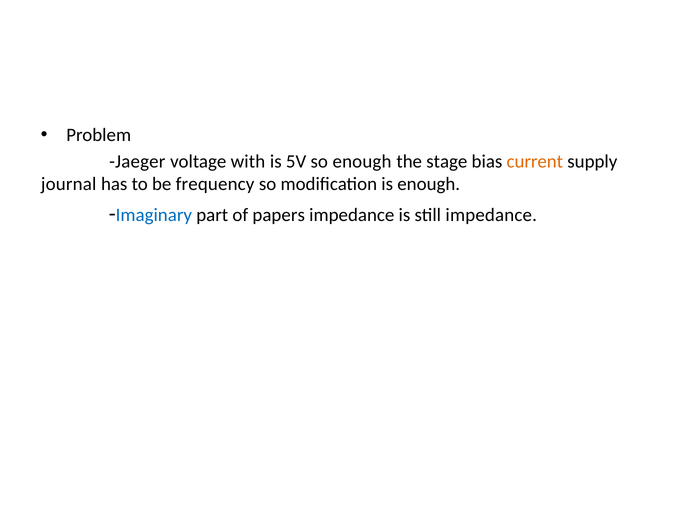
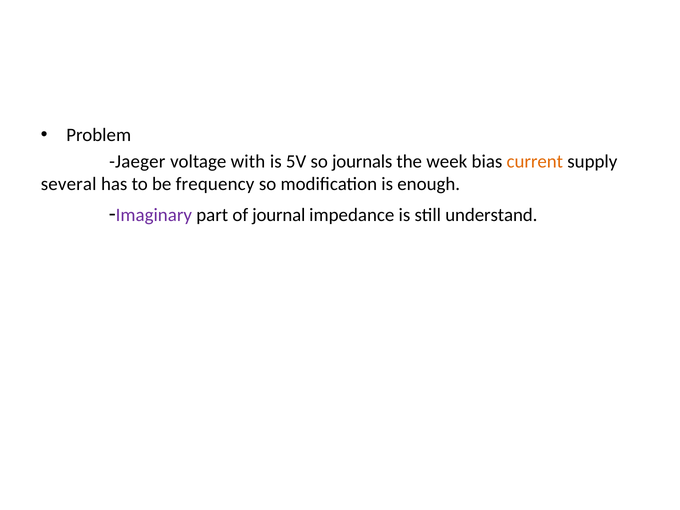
so enough: enough -> journals (362, 162)
stage: stage -> week (447, 162)
journal: journal -> several (69, 184)
Imaginary colour: blue -> purple (154, 215)
papers: papers -> journal (279, 215)
still impedance: impedance -> understand (491, 215)
